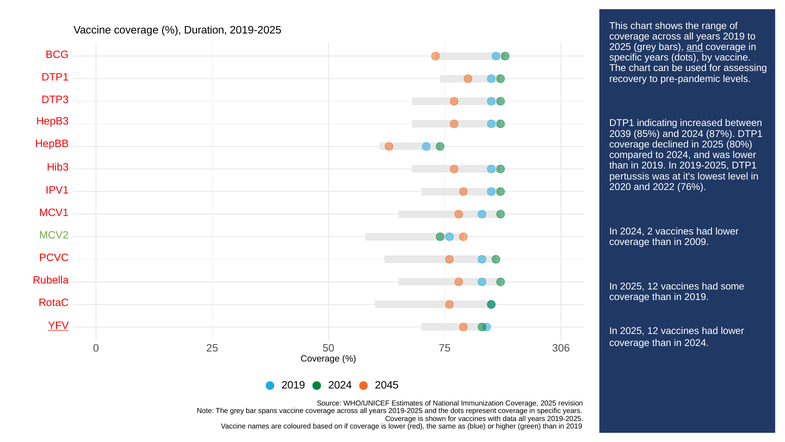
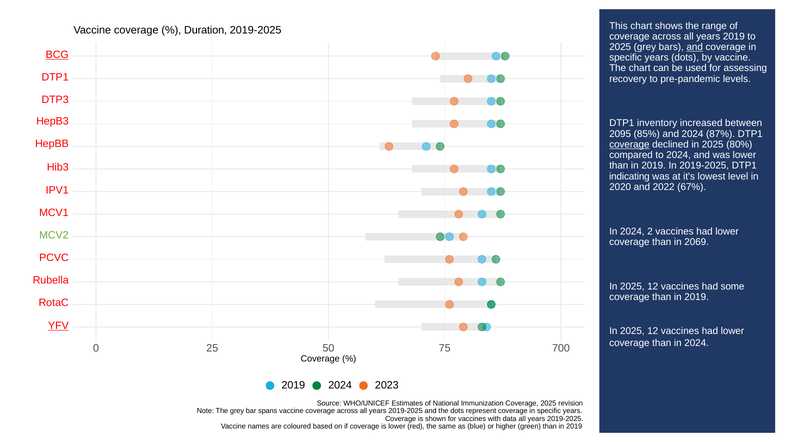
BCG underline: none -> present (57, 54)
indicating: indicating -> inventory (657, 123)
2039: 2039 -> 2095 (620, 134)
coverage underline: none -> present (629, 144)
pertussis: pertussis -> indicating (629, 176)
76%: 76% -> 67% (692, 187)
2009: 2009 -> 2069 (697, 242)
306: 306 -> 700 (561, 348)
2045: 2045 -> 2023 (387, 385)
